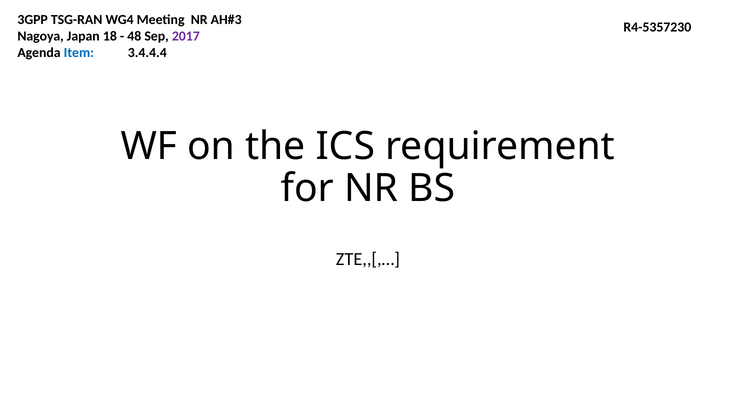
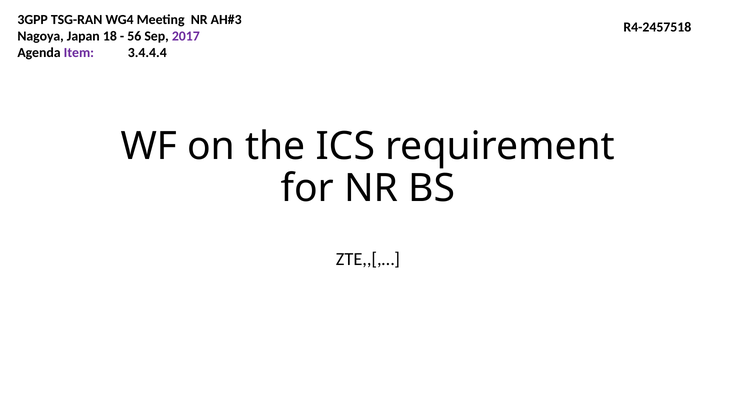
R4-5357230: R4-5357230 -> R4-2457518 (657, 27)
48: 48 -> 56 (134, 36)
Item colour: blue -> purple (79, 53)
